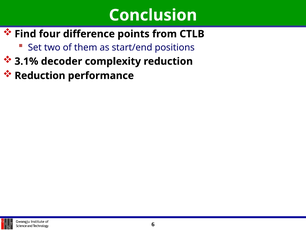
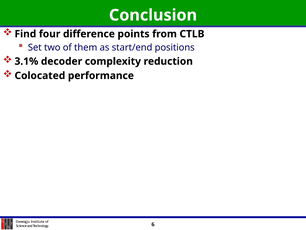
Reduction: Reduction -> Colocated (40, 76)
